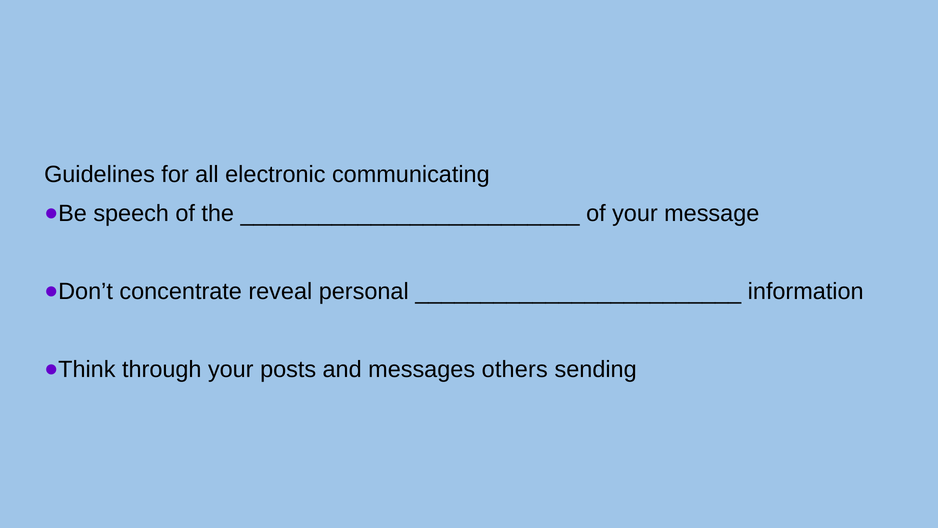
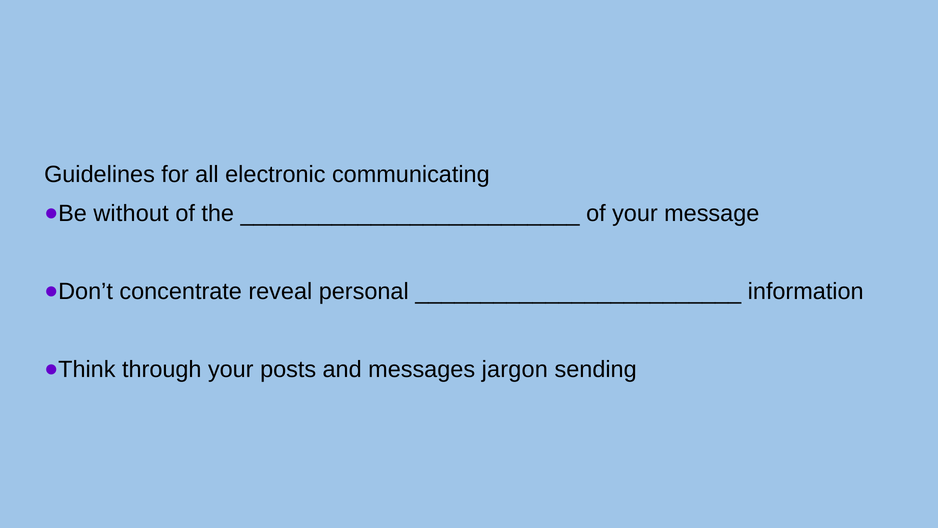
speech: speech -> without (131, 213)
others: others -> jargon (515, 369)
